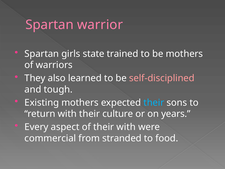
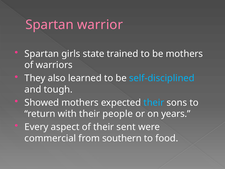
self-disciplined colour: pink -> light blue (162, 78)
Existing: Existing -> Showed (42, 102)
culture: culture -> people (118, 114)
their with: with -> sent (126, 127)
stranded: stranded -> southern (122, 138)
